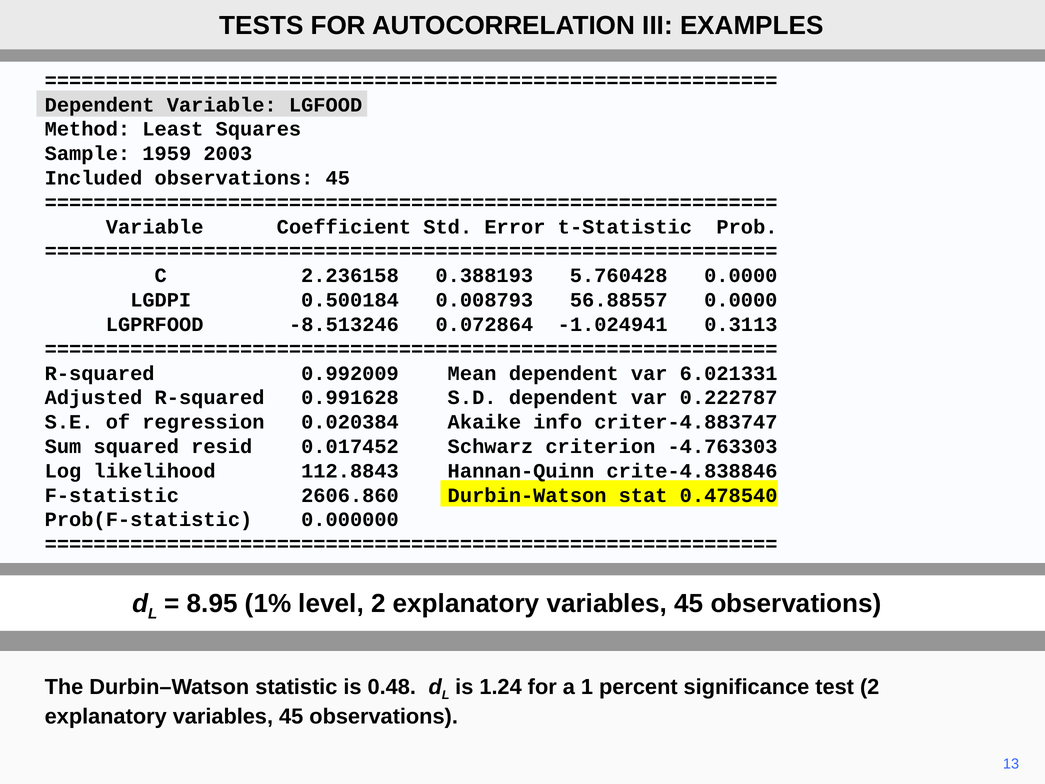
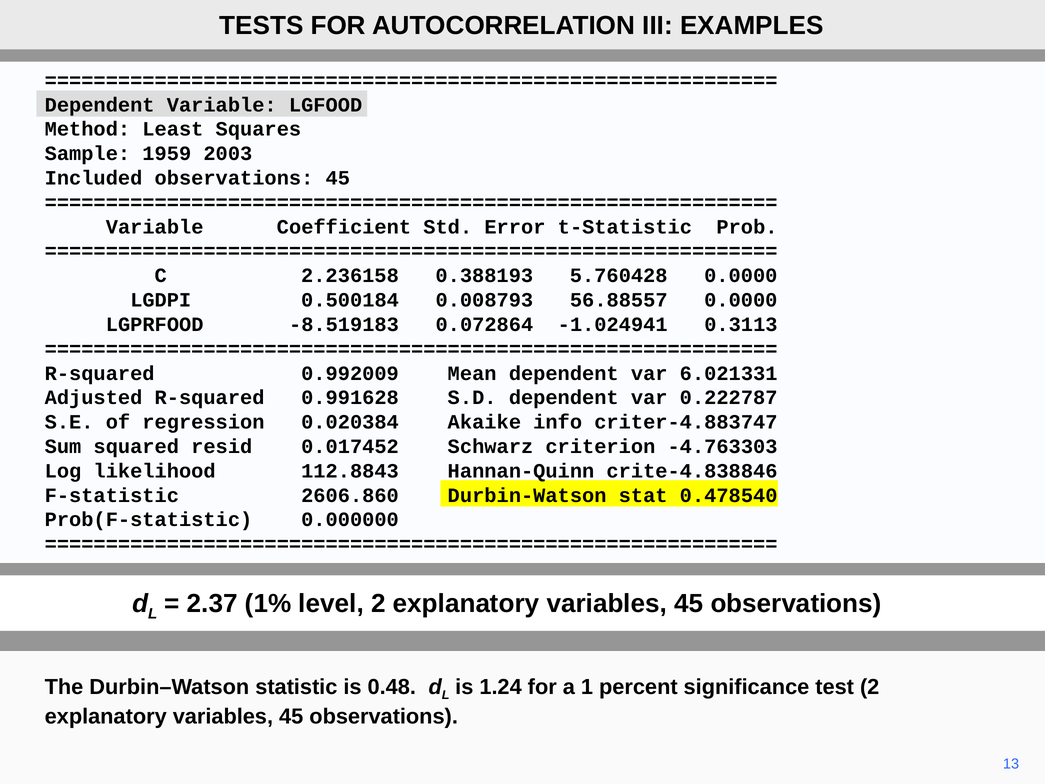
-8.513246: -8.513246 -> -8.519183 (344, 324)
8.95: 8.95 -> 2.37 (212, 604)
